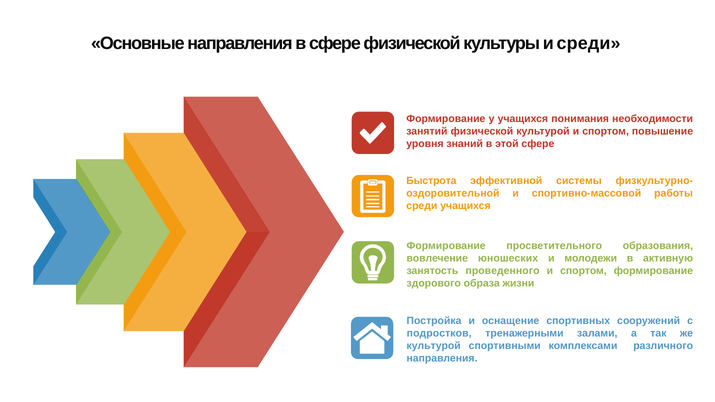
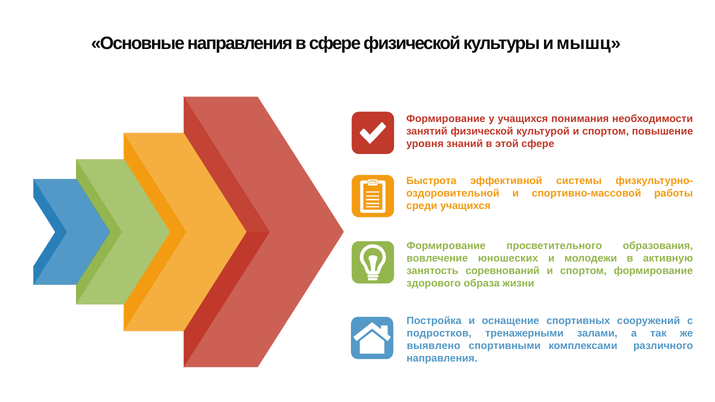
и среди: среди -> мышц (589, 43)
проведенного: проведенного -> соревнований (503, 271)
культурой: культурой -> выявлено (434, 346)
